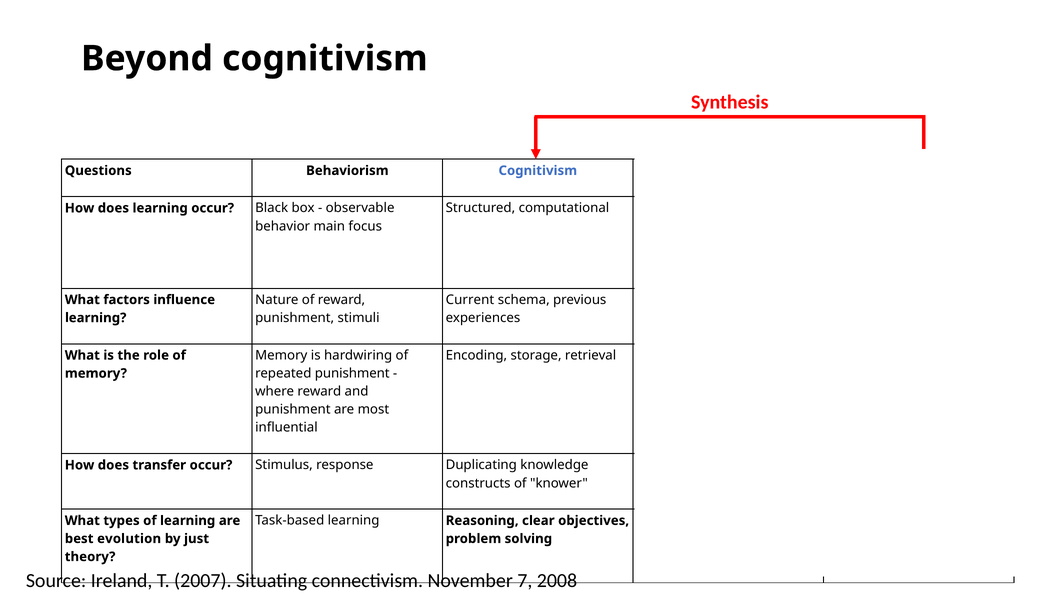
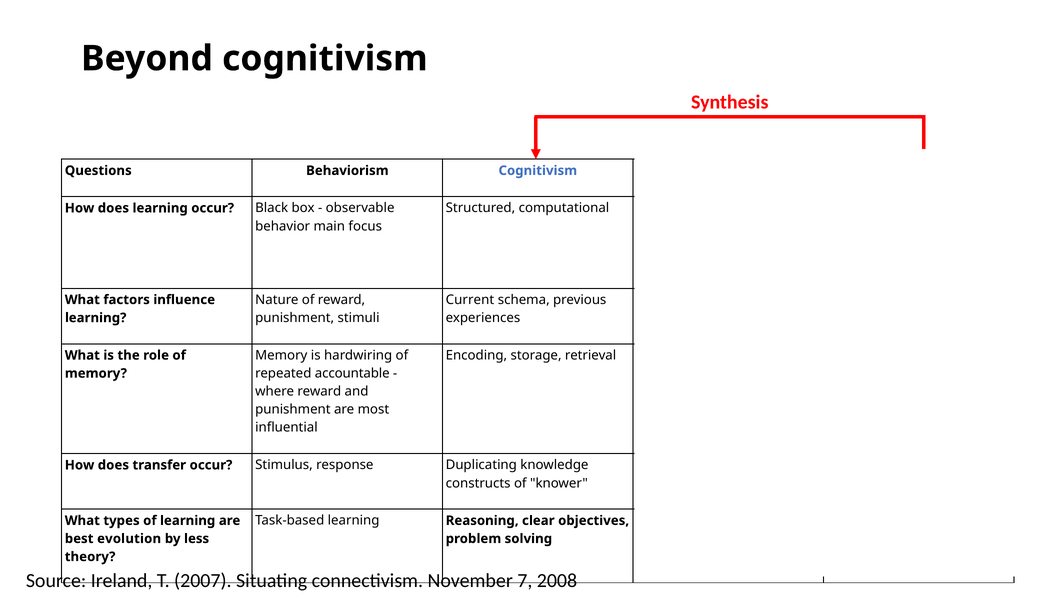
repeated punishment: punishment -> accountable (352, 373)
just: just -> less (197, 539)
